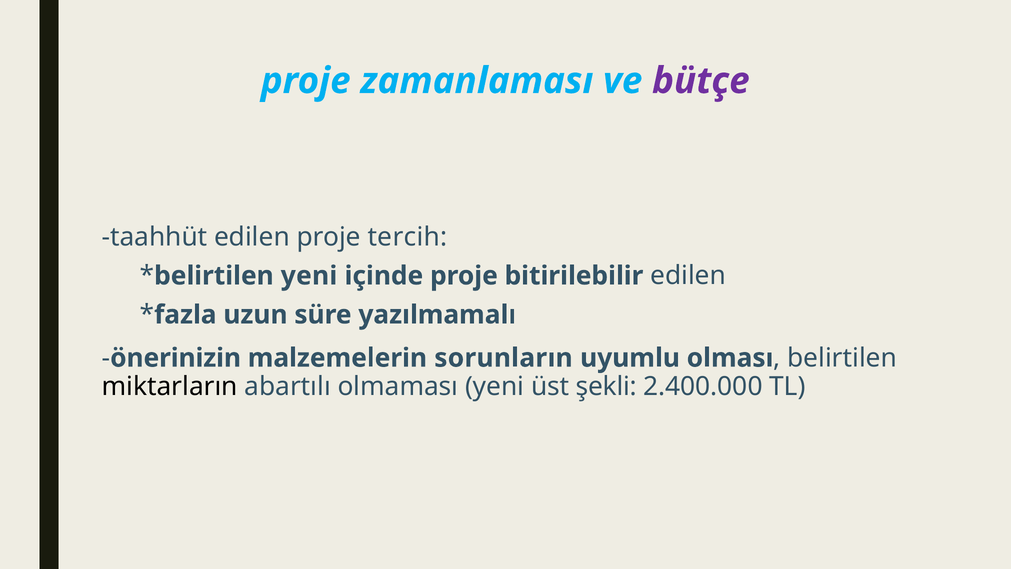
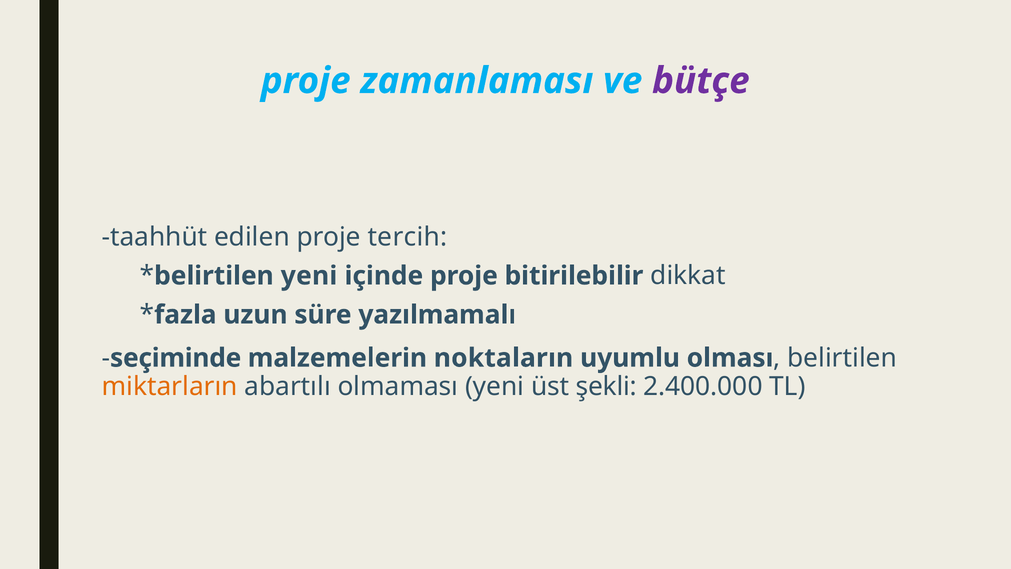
bitirilebilir edilen: edilen -> dikkat (688, 276)
önerinizin: önerinizin -> seçiminde (176, 358)
sorunların: sorunların -> noktaların (503, 358)
miktarların colour: black -> orange (170, 386)
